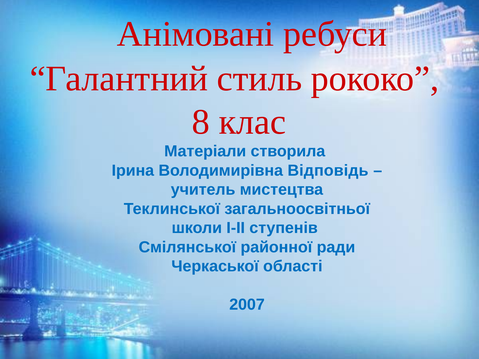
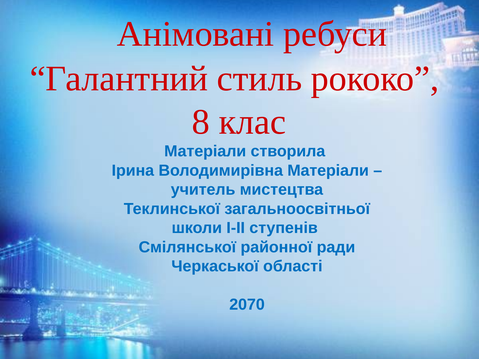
Володимирівна Відповідь: Відповідь -> Матеріали (328, 171)
2007: 2007 -> 2070 (247, 305)
